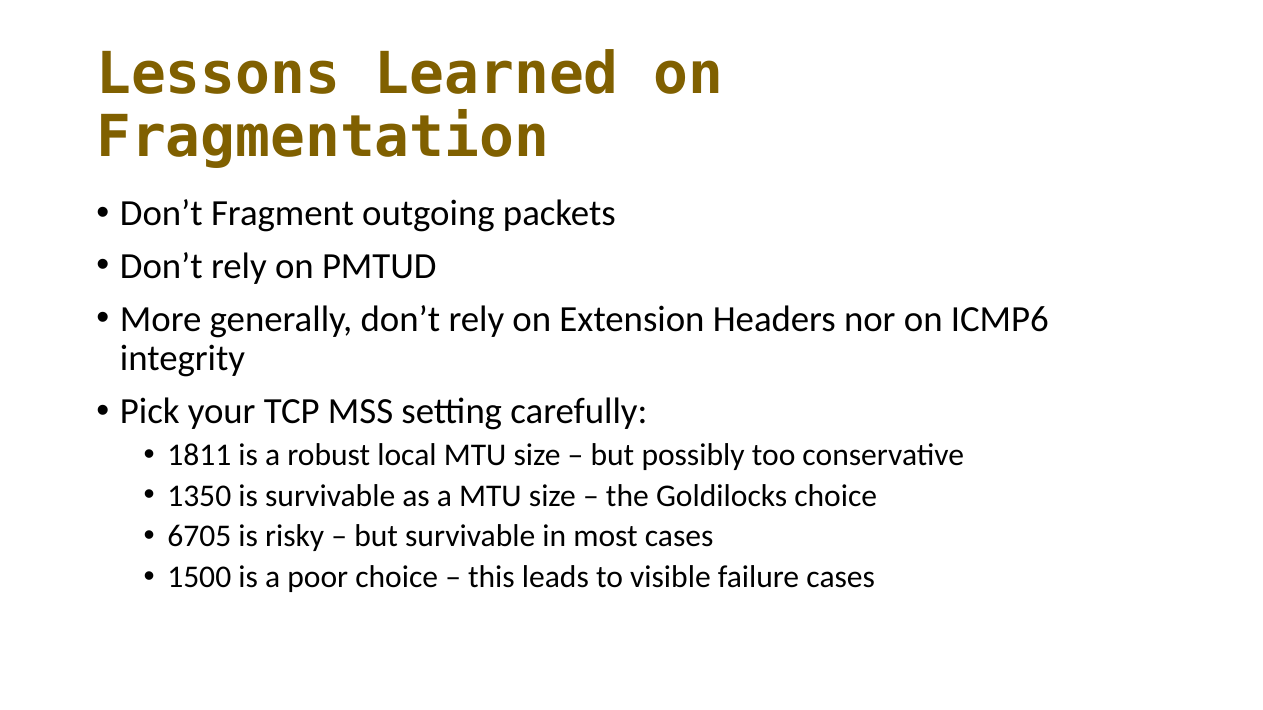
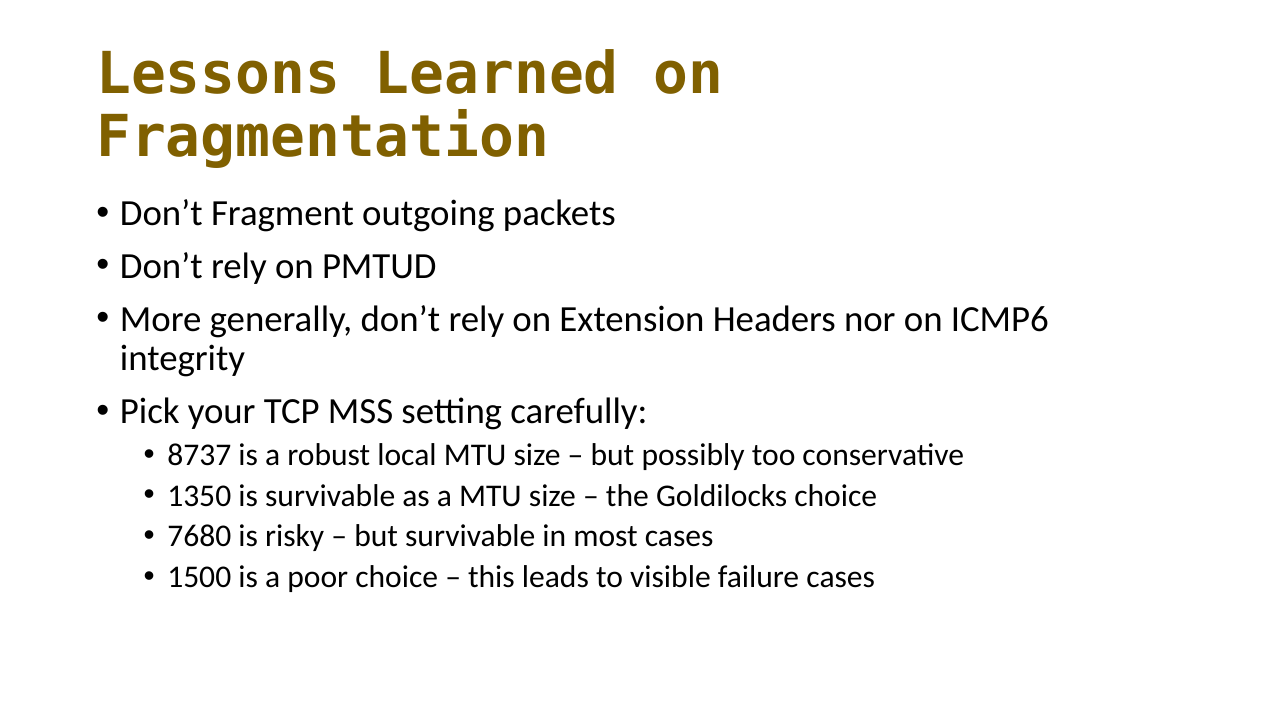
1811: 1811 -> 8737 (199, 455)
6705: 6705 -> 7680 (199, 537)
